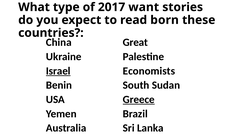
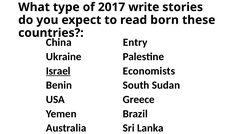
want: want -> write (144, 7)
Great: Great -> Entry (135, 43)
Greece underline: present -> none (139, 100)
